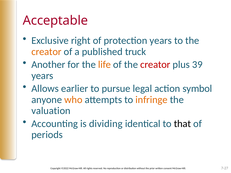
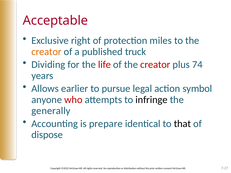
protection years: years -> miles (161, 41)
Another: Another -> Dividing (48, 65)
life colour: orange -> red (104, 65)
39: 39 -> 74 (197, 65)
who colour: orange -> red (73, 100)
infringe colour: orange -> black (152, 100)
valuation: valuation -> generally (51, 111)
dividing: dividing -> prepare (106, 124)
periods: periods -> dispose (47, 135)
